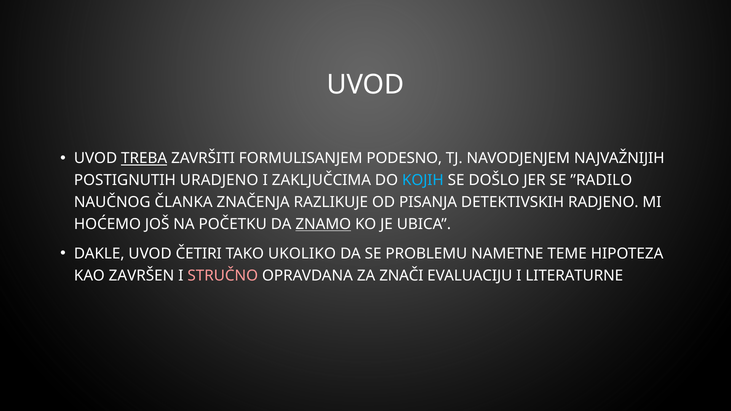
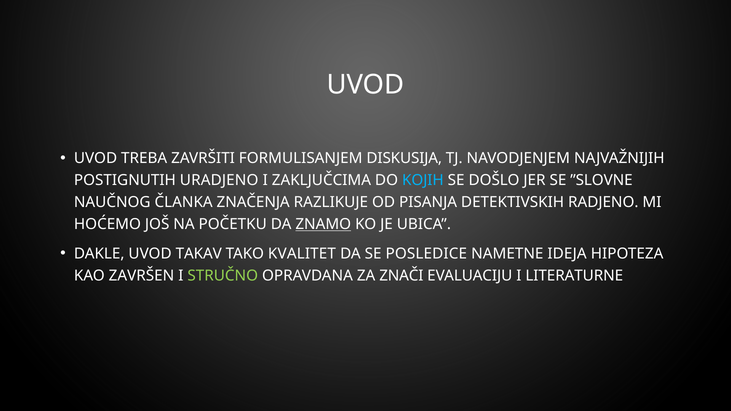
TREBA underline: present -> none (144, 159)
PODESNO: PODESNO -> DISKUSIJA (404, 159)
”RADILO: ”RADILO -> ”SLOVNE (601, 180)
ČETIRI: ČETIRI -> TAKAV (199, 254)
UKOLIKO: UKOLIKO -> KVALITET (302, 254)
PROBLEMU: PROBLEMU -> POSLEDICE (426, 254)
TEME: TEME -> IDEJA (567, 254)
STRUČNO colour: pink -> light green (223, 276)
